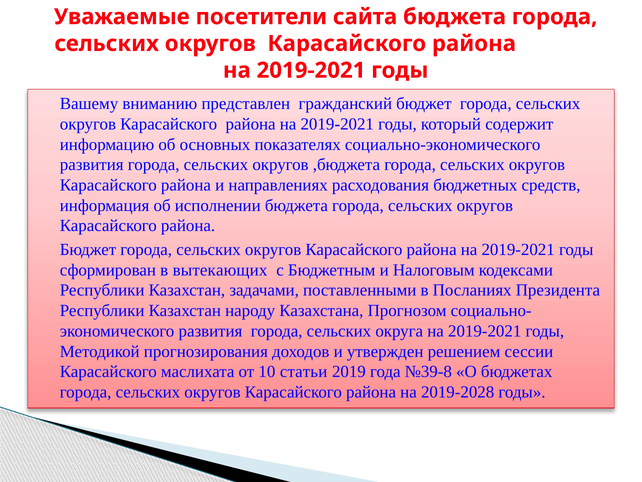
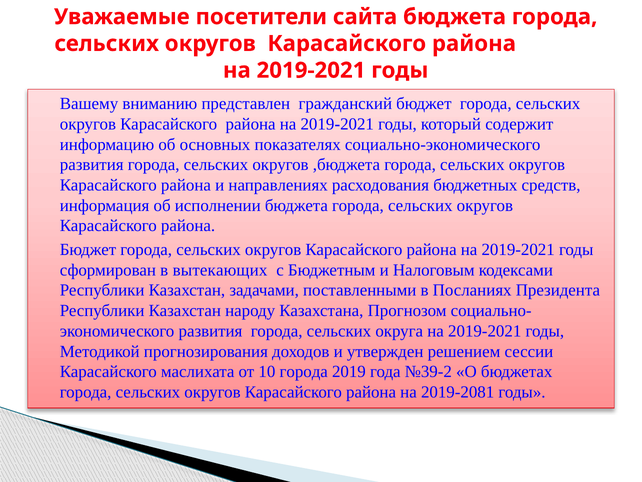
10 статьи: статьи -> города (304, 371)
№39-8: №39-8 -> №39-2 (428, 371)
2019-2028: 2019-2028 -> 2019-2081 (458, 392)
